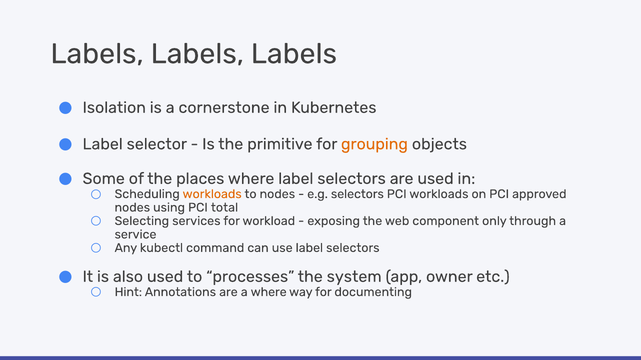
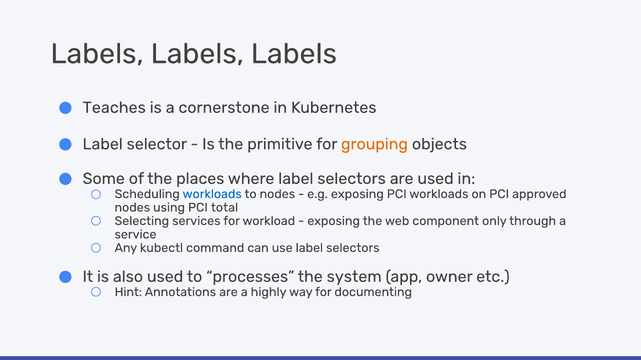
Isolation: Isolation -> Teaches (114, 108)
workloads colour: orange -> blue (212, 194)
e.g selectors: selectors -> exposing (357, 194)
a where: where -> highly (269, 292)
